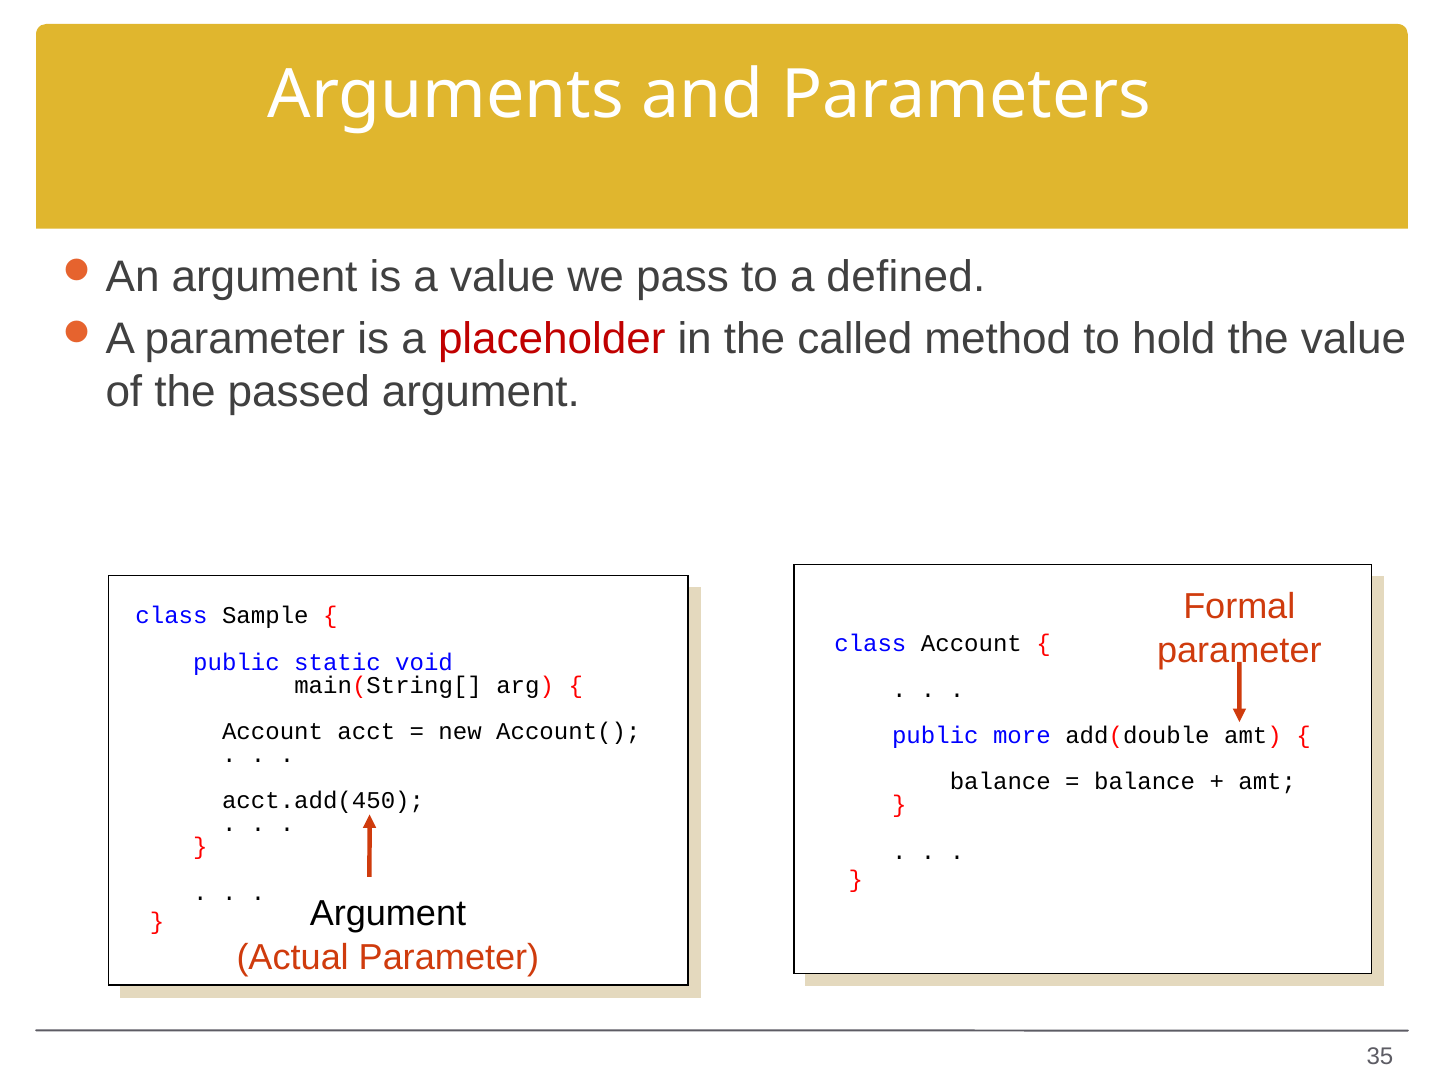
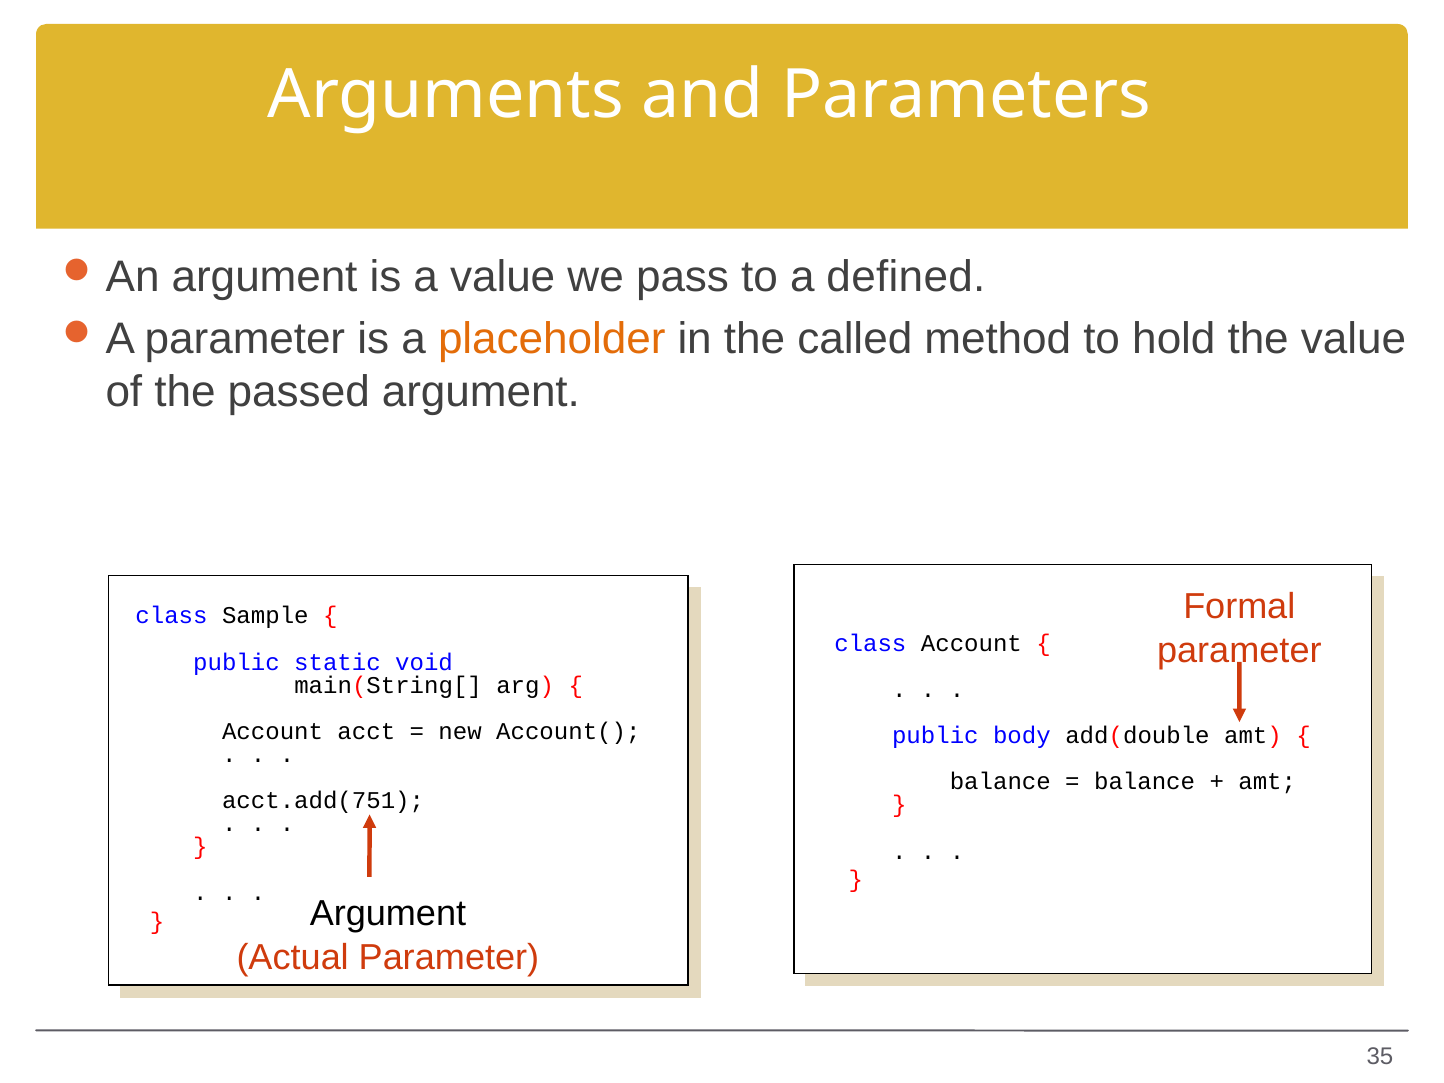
placeholder colour: red -> orange (552, 339)
more: more -> body (1022, 736)
acct.add(450: acct.add(450 -> acct.add(751 (323, 801)
